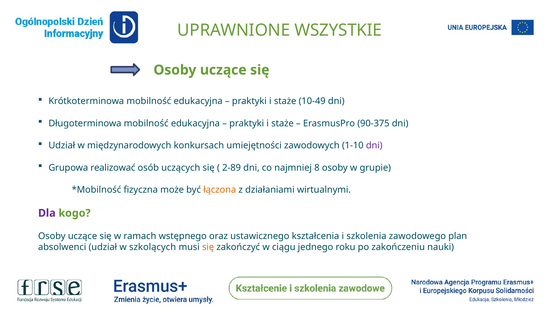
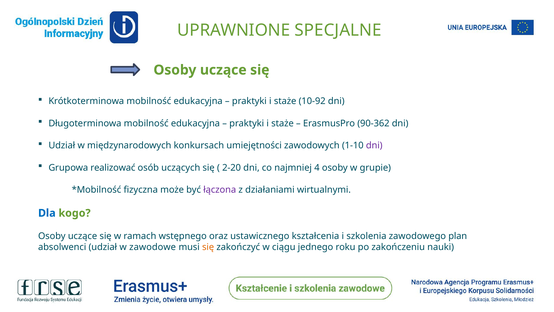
WSZYSTKIE: WSZYSTKIE -> SPECJALNE (338, 30)
10-49: 10-49 -> 10-92 (312, 101)
90-375: 90-375 -> 90-362 (373, 123)
2-89: 2-89 -> 2-20 (232, 168)
8: 8 -> 4 (317, 168)
łączona colour: orange -> purple (220, 190)
Dla colour: purple -> blue (47, 213)
szkolących: szkolących -> zawodowe (153, 247)
